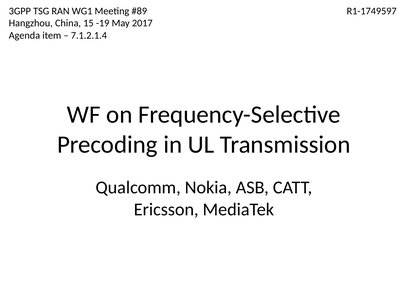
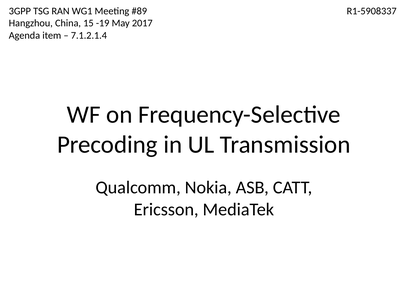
R1-1749597: R1-1749597 -> R1-5908337 (372, 11)
